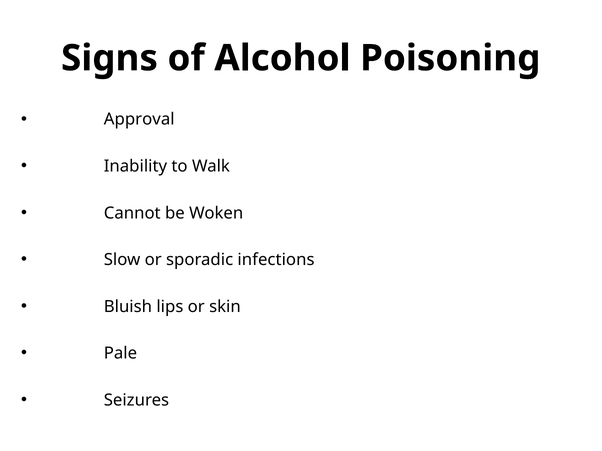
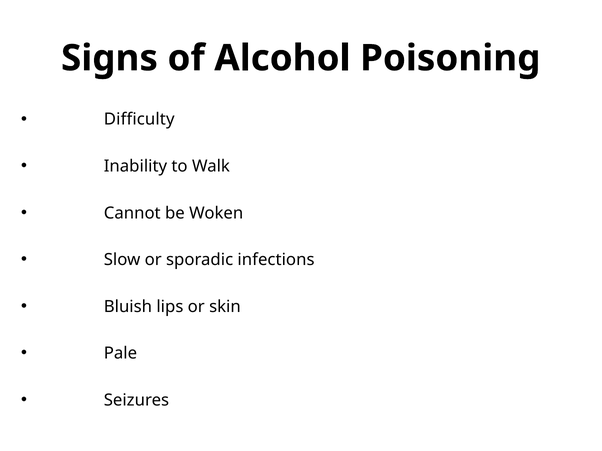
Approval: Approval -> Difficulty (139, 120)
